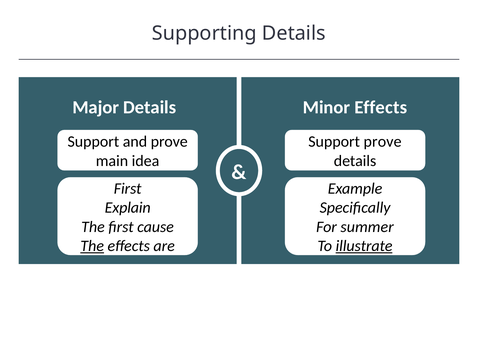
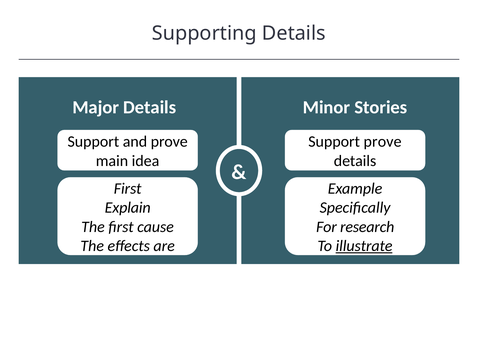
Minor Effects: Effects -> Stories (381, 108)
summer: summer -> research (367, 227)
The underline: present -> none (92, 246)
